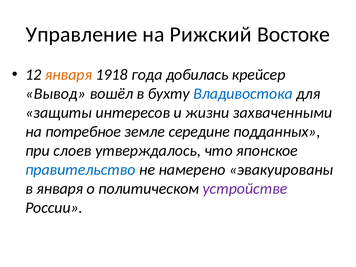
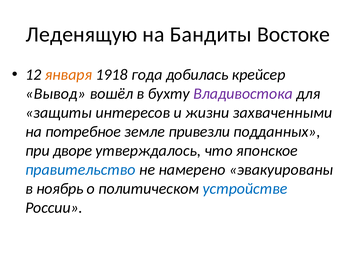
Управление: Управление -> Леденящую (82, 34)
Рижский: Рижский -> Бандиты (211, 34)
Владивостока colour: blue -> purple (243, 94)
середине: середине -> привезли (199, 132)
слоев: слоев -> дворе (73, 151)
в января: января -> ноябрь (60, 189)
устройстве colour: purple -> blue (245, 189)
